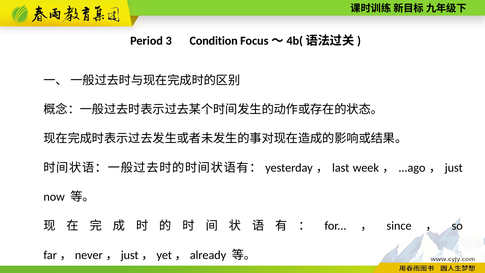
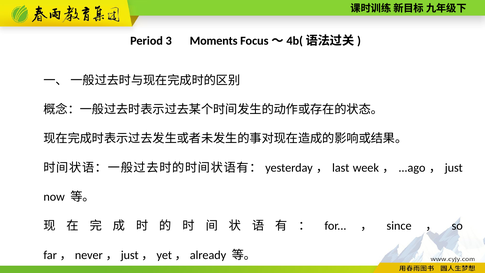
Condition: Condition -> Moments (214, 41)
